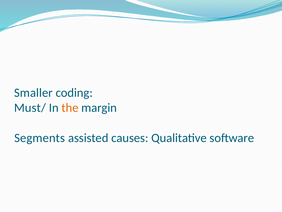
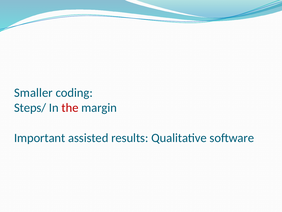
Must/: Must/ -> Steps/ (30, 108)
the colour: orange -> red (70, 108)
Segments: Segments -> Important (40, 138)
causes: causes -> results (130, 138)
